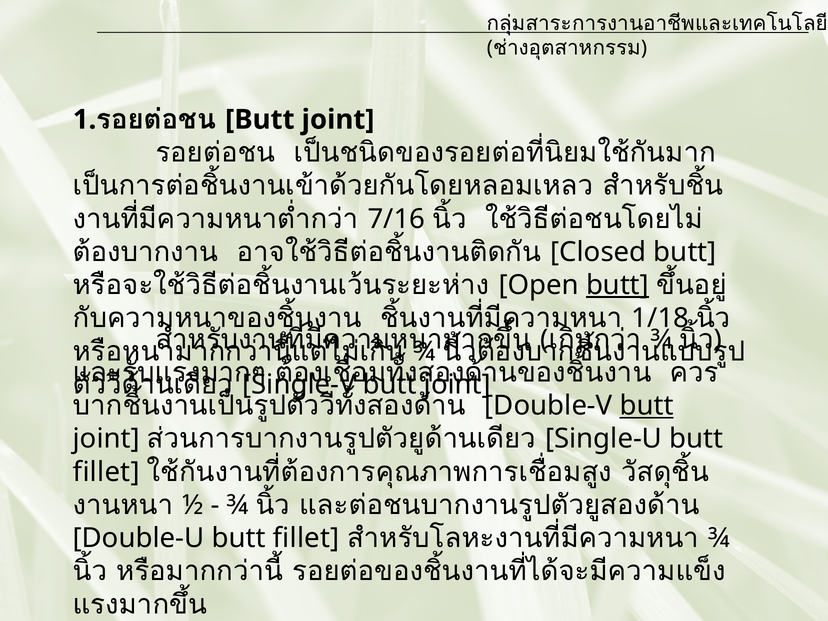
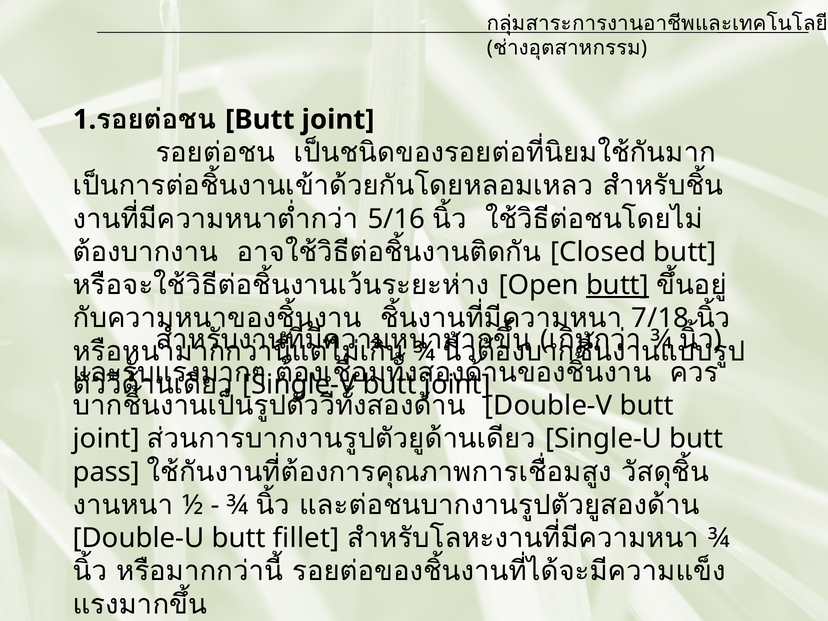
7/16: 7/16 -> 5/16 (396, 219)
1/18: 1/18 -> 7/18 (660, 318)
butt underline: present -> none (647, 406)
fillet: fillet -> pass (106, 472)
